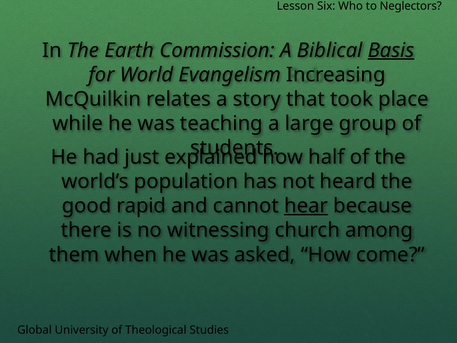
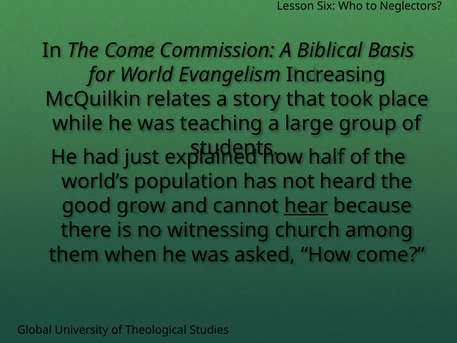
The Earth: Earth -> Come (129, 50)
Basis underline: present -> none (391, 50)
rapid: rapid -> grow (141, 206)
